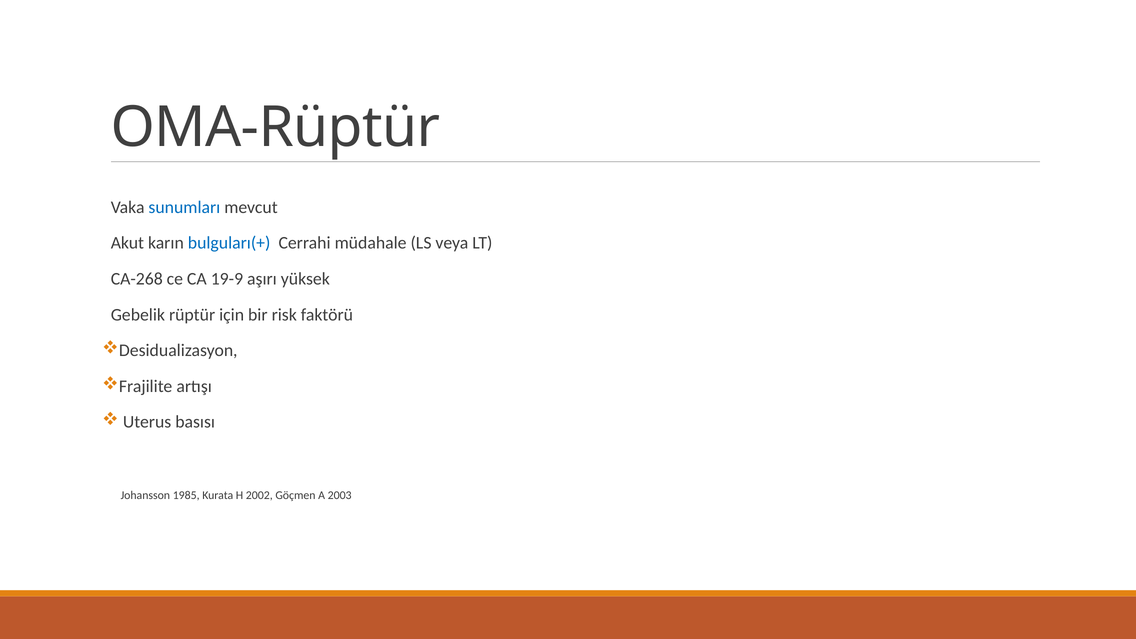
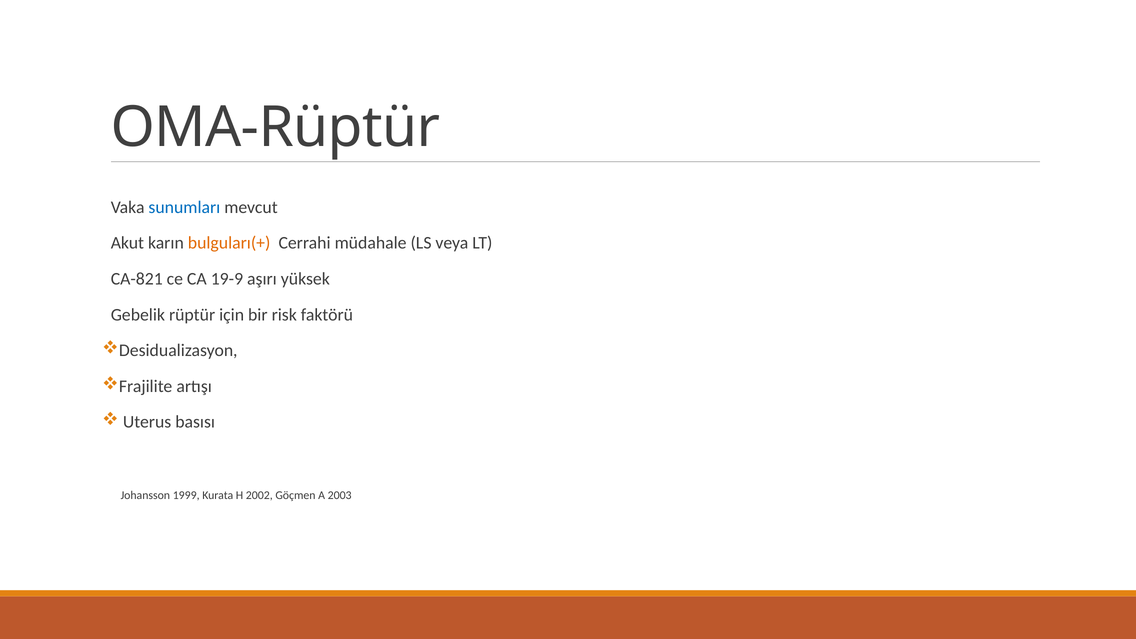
bulguları(+ colour: blue -> orange (229, 243)
CA-268: CA-268 -> CA-821 (137, 279)
1985: 1985 -> 1999 (186, 495)
